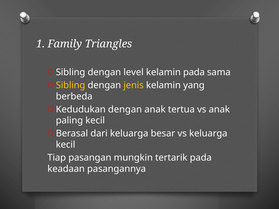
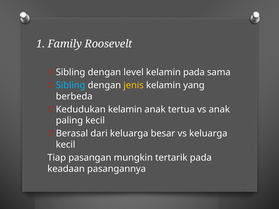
Triangles: Triangles -> Roosevelt (109, 44)
Sibling colour: yellow -> light blue (71, 85)
Kedudukan dengan: dengan -> kelamin (125, 109)
